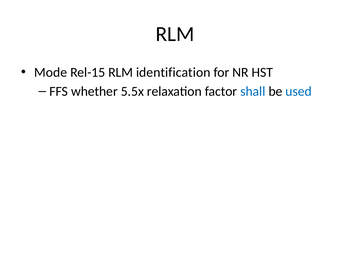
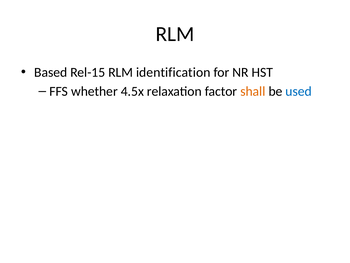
Mode: Mode -> Based (51, 72)
5.5x: 5.5x -> 4.5x (132, 91)
shall colour: blue -> orange (253, 91)
